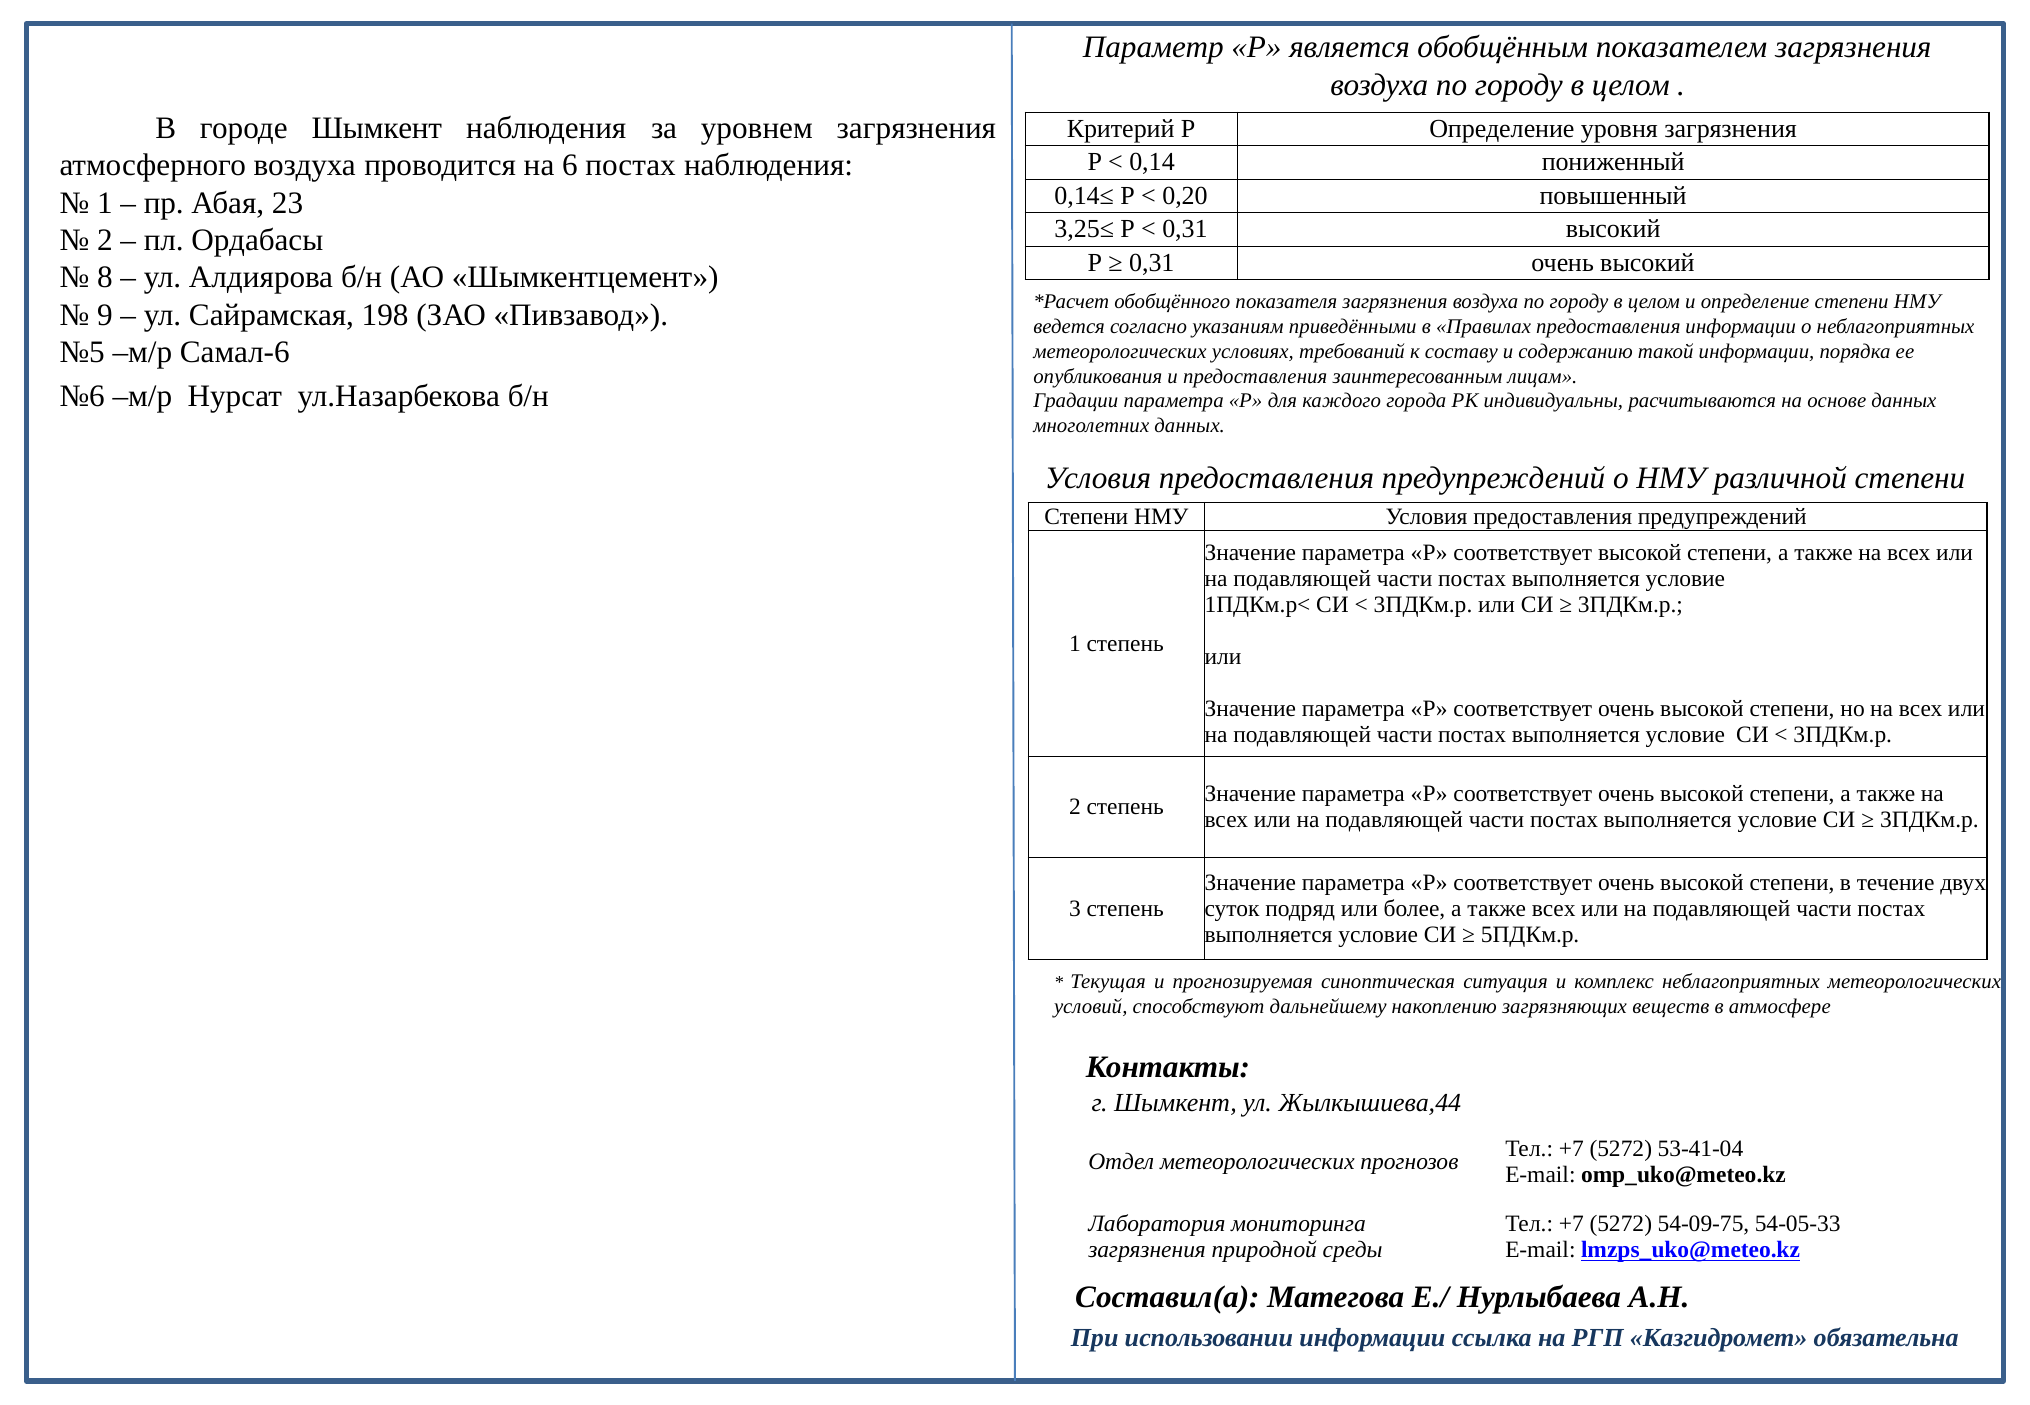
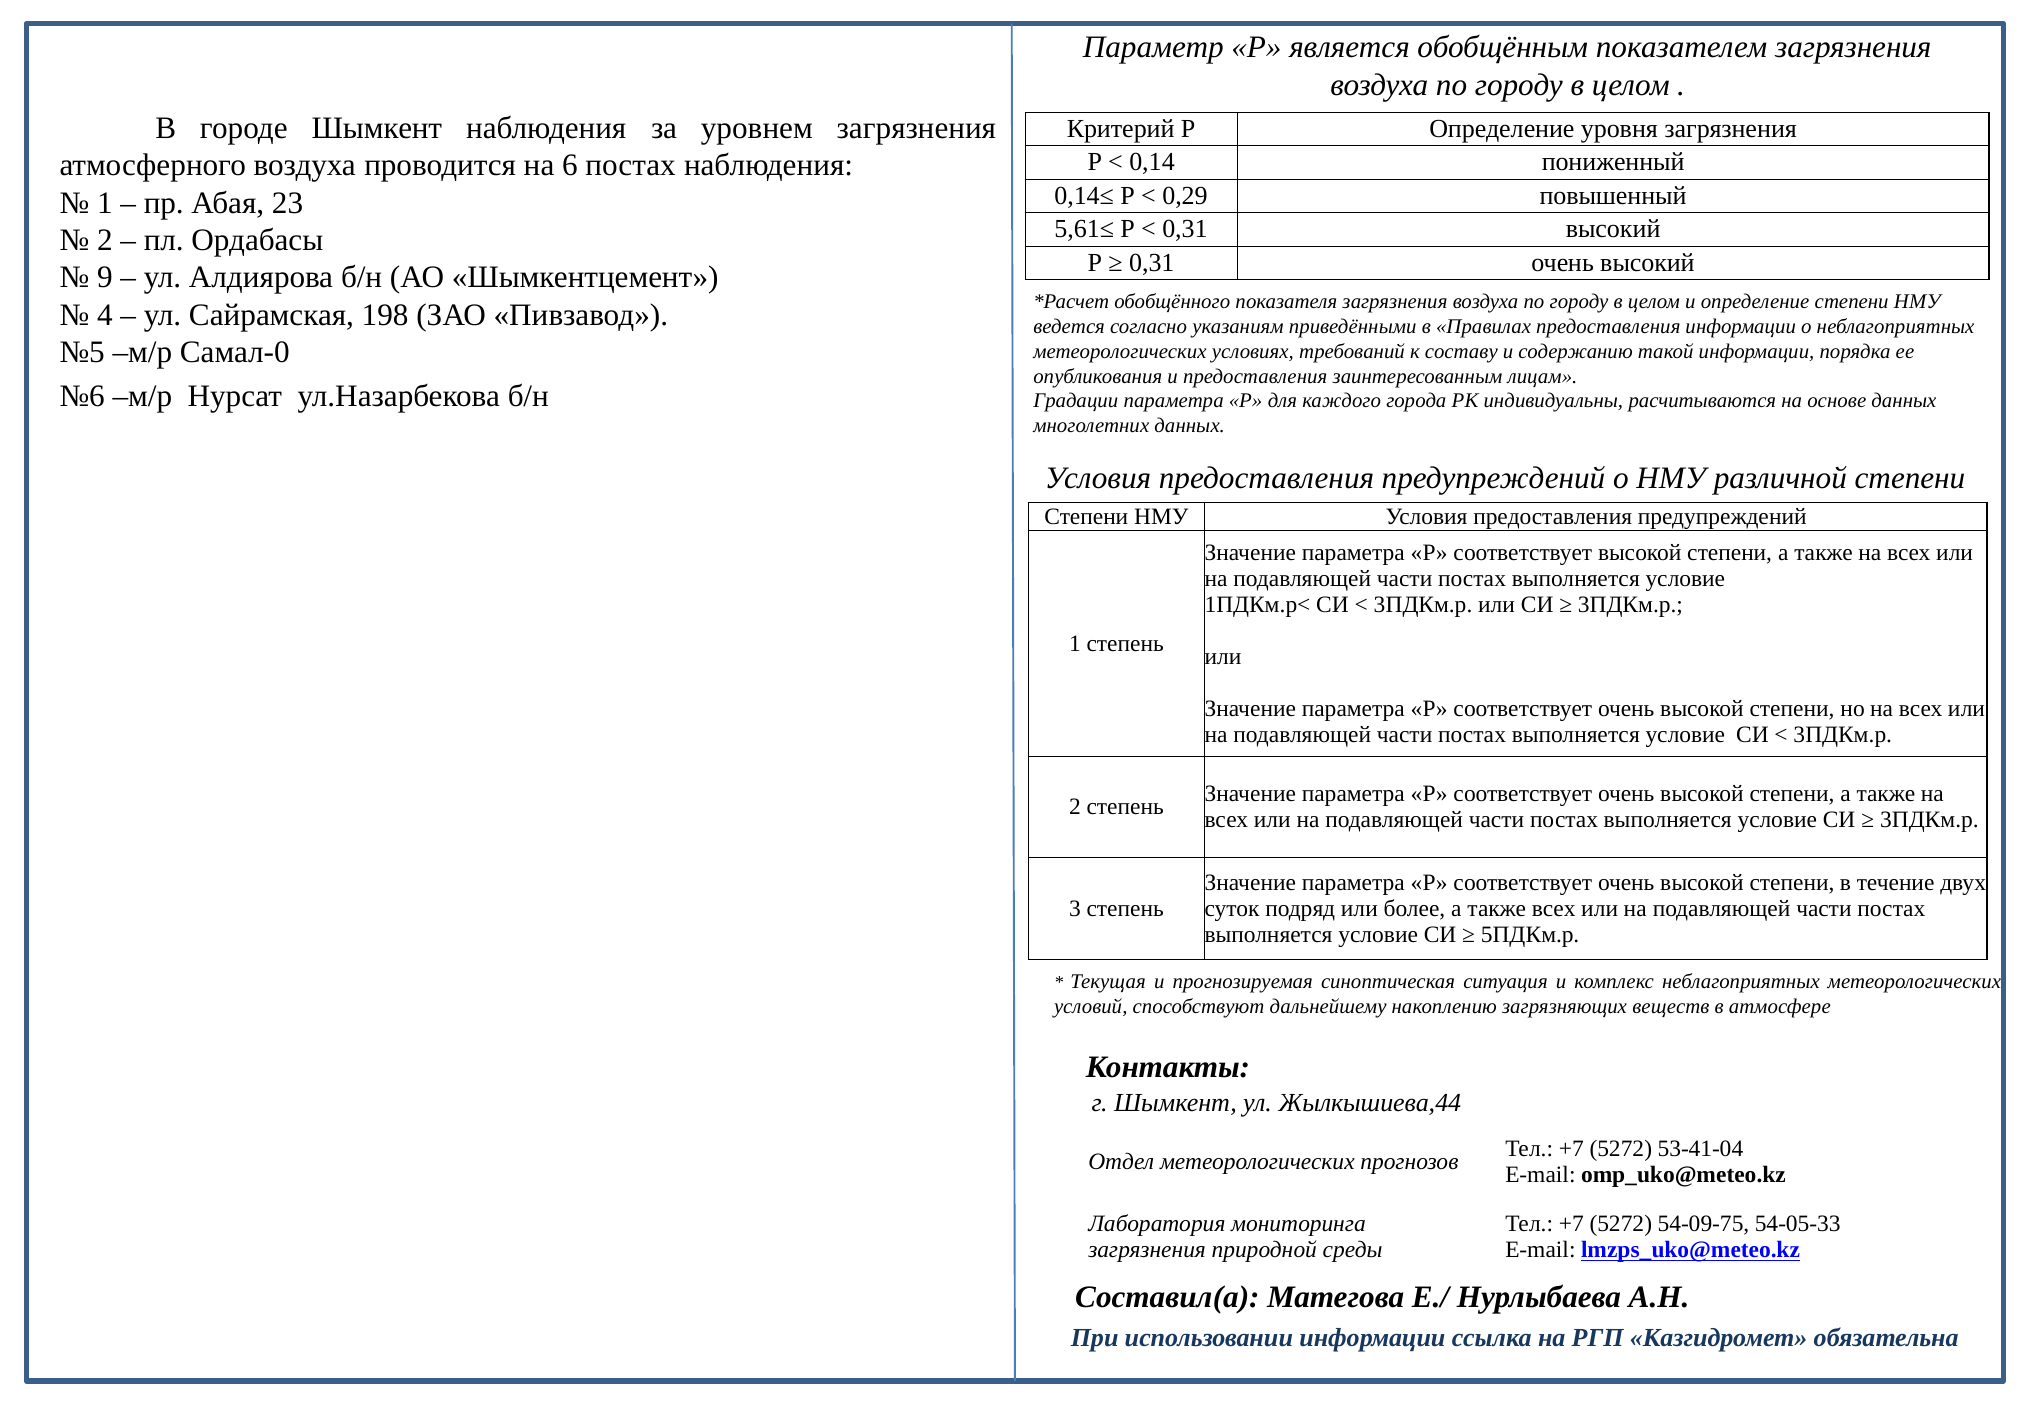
0,20: 0,20 -> 0,29 (1185, 196)
3,25≤: 3,25≤ -> 5,61≤ (1084, 229)
8: 8 -> 9 (105, 278)
9: 9 -> 4 (105, 315)
Самал-6: Самал-6 -> Самал-0 (235, 353)
